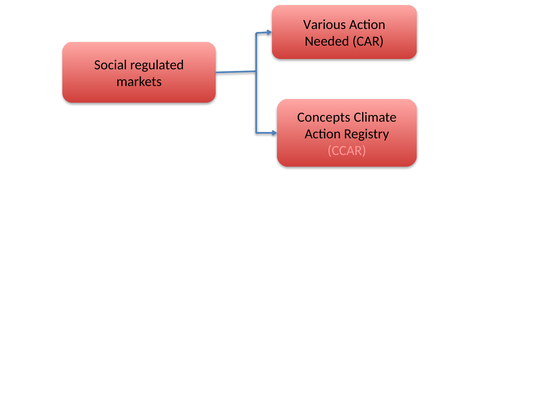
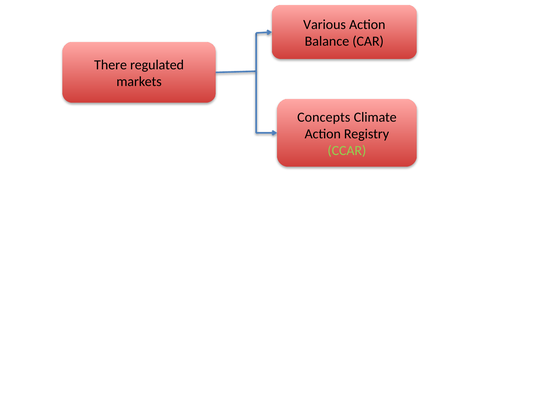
Needed: Needed -> Balance (327, 41)
Social: Social -> There (111, 65)
CCAR colour: pink -> light green (347, 151)
